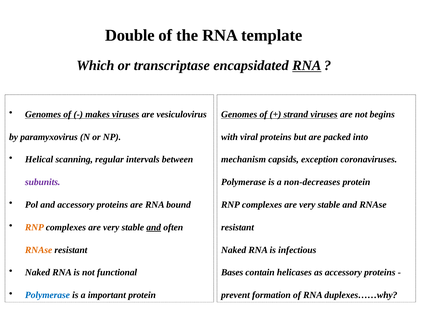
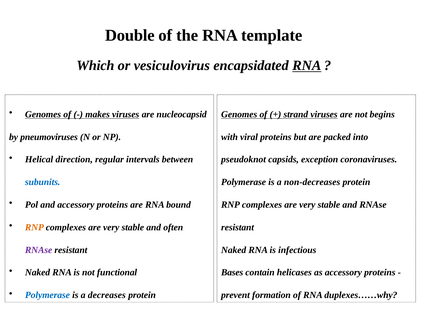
transcriptase: transcriptase -> vesiculovirus (172, 66)
vesiculovirus: vesiculovirus -> nucleocapsid (182, 114)
paramyxovirus: paramyxovirus -> pneumoviruses (49, 137)
scanning: scanning -> direction (74, 160)
mechanism: mechanism -> pseudoknot (244, 160)
subunits colour: purple -> blue (43, 182)
and underline: present -> none (154, 227)
RNAse colour: orange -> purple (39, 250)
important: important -> decreases (107, 295)
